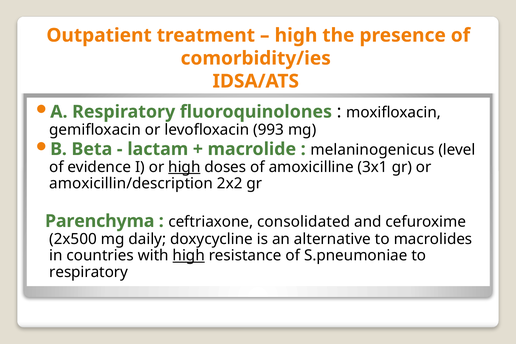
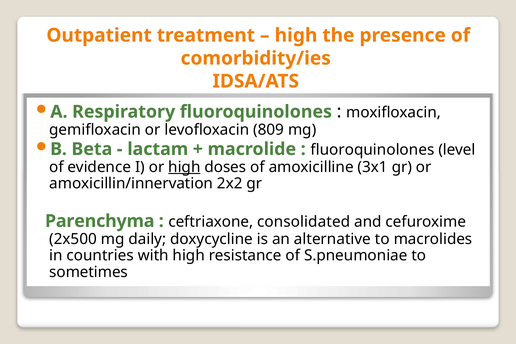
993: 993 -> 809 (269, 130)
melaninogenicus: melaninogenicus -> fluoroquinolones (372, 150)
amoxicillin/description: amoxicillin/description -> amoxicillin/innervation (131, 184)
high underline: present -> none (189, 255)
respiratory: respiratory -> sometimes (89, 272)
